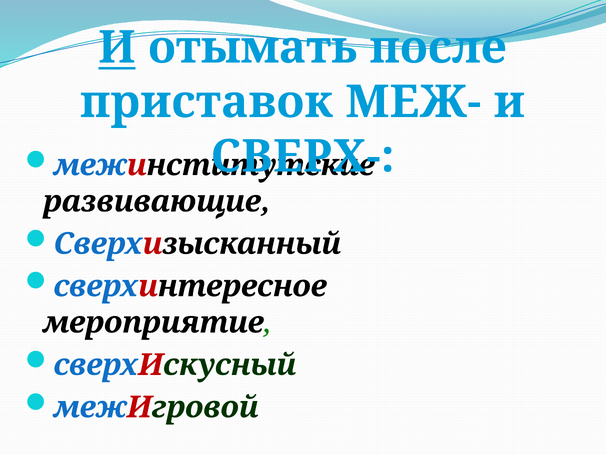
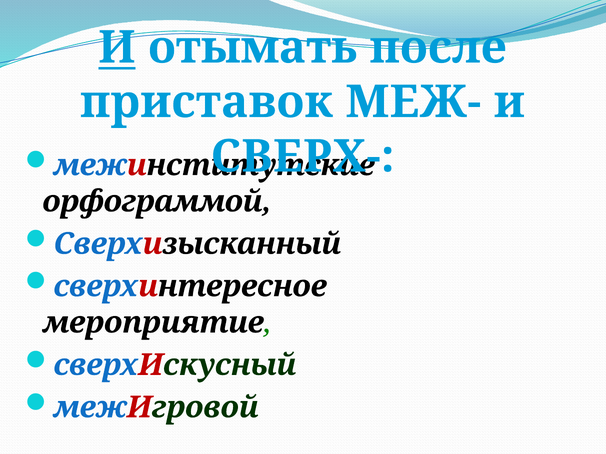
развивающие: развивающие -> орфограммой (157, 202)
